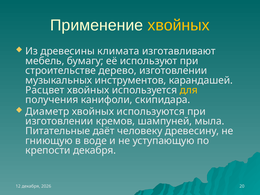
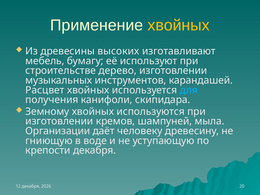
климата: климата -> высоких (118, 51)
для colour: yellow -> light blue (189, 90)
Диаметр: Диаметр -> Земному (47, 112)
Питательные: Питательные -> Организации (58, 131)
